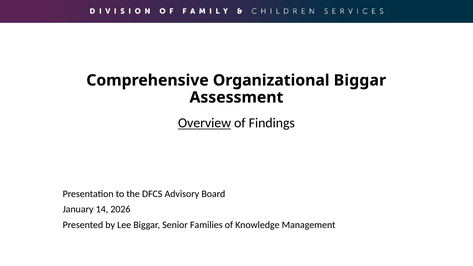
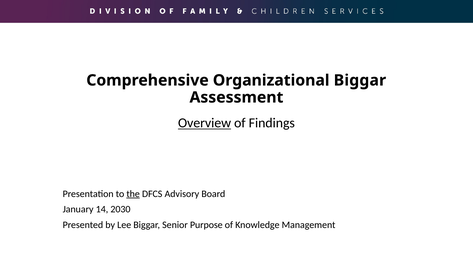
the underline: none -> present (133, 194)
2026: 2026 -> 2030 (120, 209)
Families: Families -> Purpose (206, 225)
